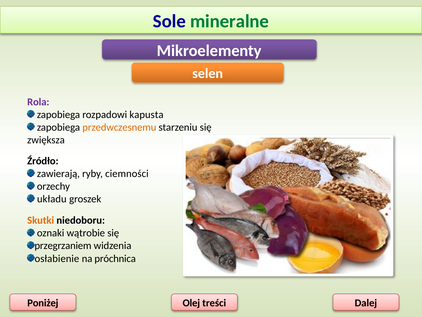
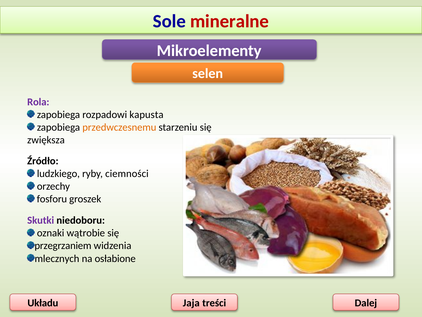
mineralne colour: green -> red (230, 21)
zawierają: zawierają -> ludzkiego (58, 173)
układu: układu -> fosforu (52, 199)
Skutki colour: orange -> purple (41, 220)
osłabienie: osłabienie -> mlecznych (57, 258)
próchnica: próchnica -> osłabione (115, 258)
Poniżej: Poniżej -> Układu (43, 302)
Olej: Olej -> Jaja (191, 302)
